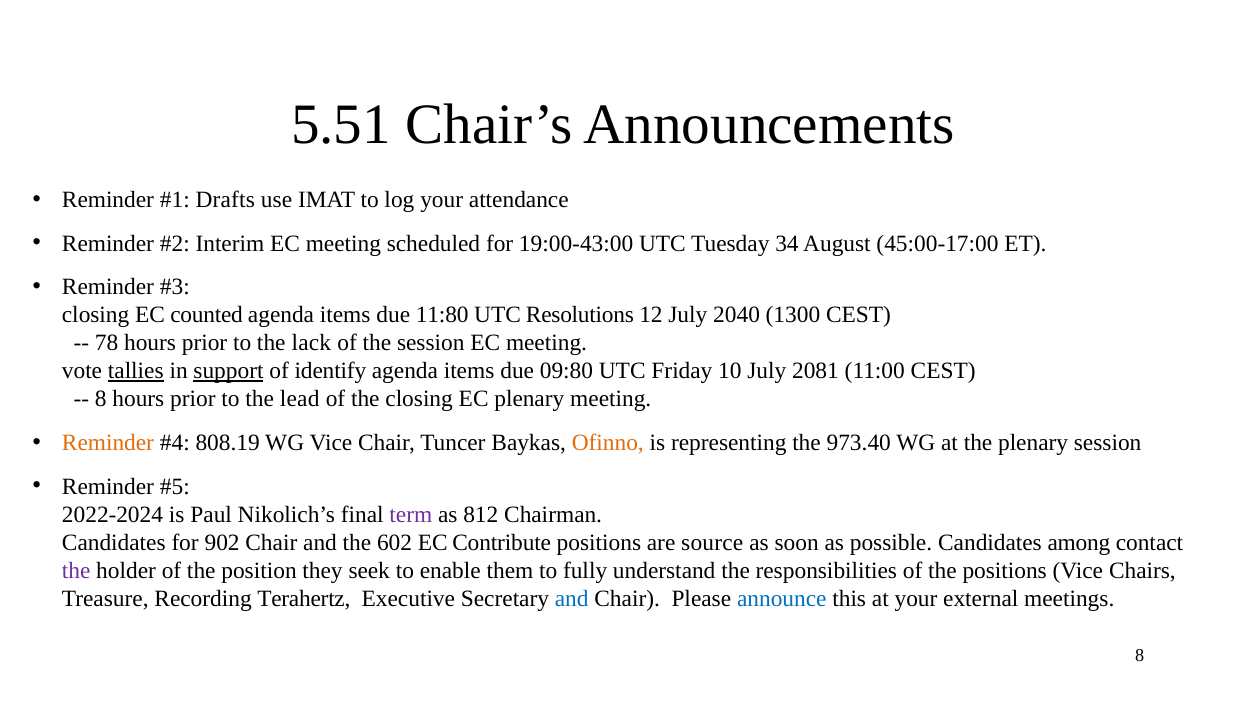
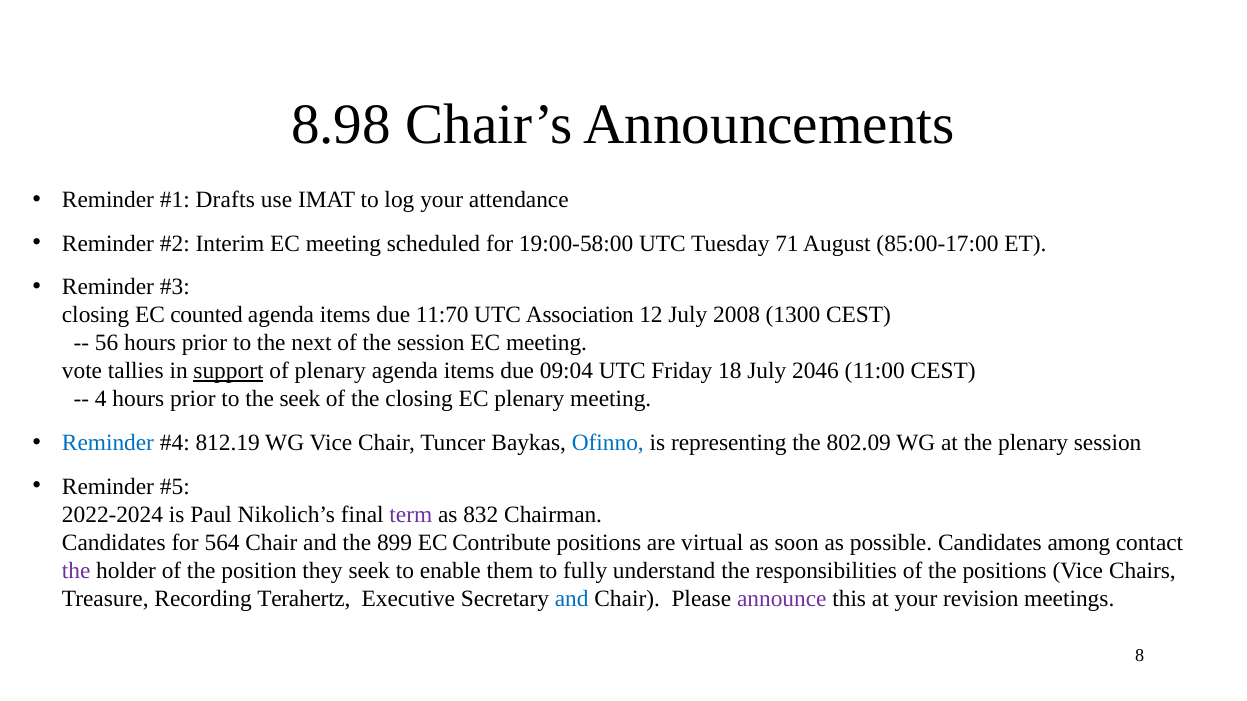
5.51: 5.51 -> 8.98 (341, 125)
19:00-43:00: 19:00-43:00 -> 19:00-58:00 (576, 244)
34: 34 -> 71 (787, 244)
45:00-17:00: 45:00-17:00 -> 85:00-17:00 (938, 244)
11:80: 11:80 -> 11:70 (442, 315)
Resolutions: Resolutions -> Association (580, 315)
2040: 2040 -> 2008 (737, 315)
78: 78 -> 56 (107, 343)
lack: lack -> next (311, 343)
tallies underline: present -> none (136, 371)
of identify: identify -> plenary (330, 371)
09:80: 09:80 -> 09:04 (566, 371)
10: 10 -> 18 (730, 371)
2081: 2081 -> 2046 (815, 371)
8: 8 -> 4 (101, 399)
the lead: lead -> seek (300, 399)
Reminder colour: orange -> blue (108, 443)
808.19: 808.19 -> 812.19 (228, 443)
Ofinno colour: orange -> blue (608, 443)
973.40: 973.40 -> 802.09 (859, 443)
812: 812 -> 832 (481, 515)
902: 902 -> 564 (222, 543)
602: 602 -> 899 (395, 543)
source: source -> virtual (712, 543)
announce colour: blue -> purple (782, 599)
external: external -> revision (981, 599)
